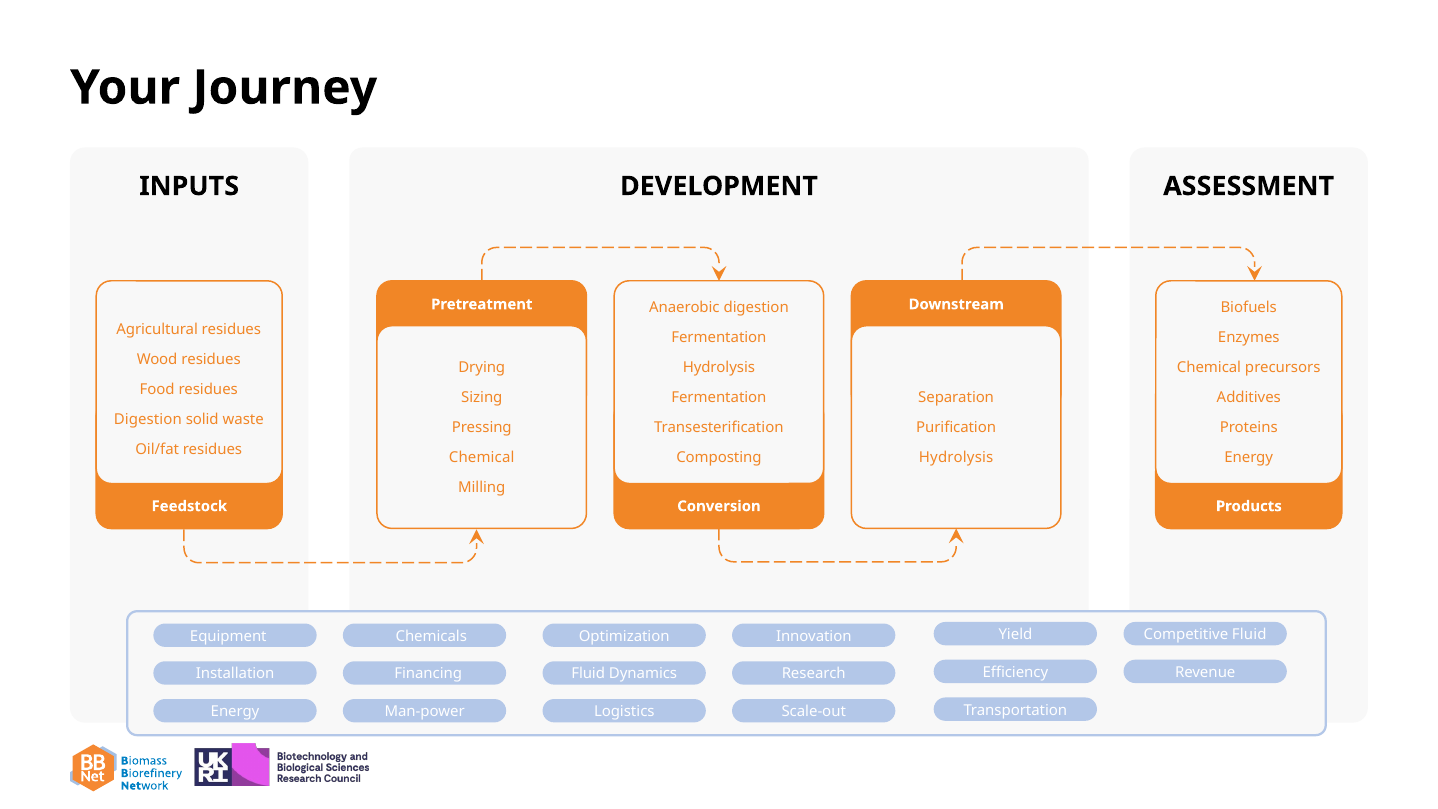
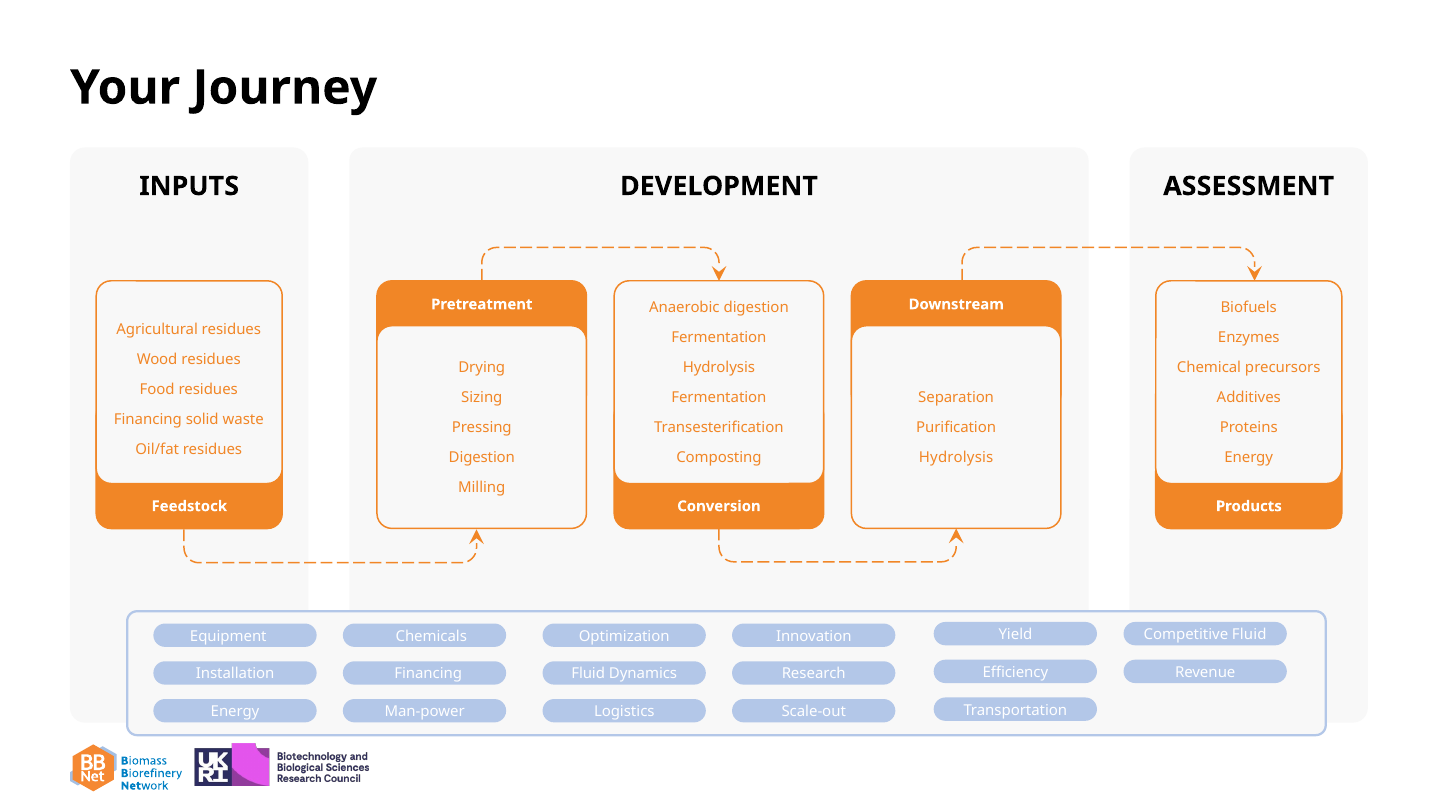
Digestion: Digestion -> Financing (148, 420)
Chemical: Chemical -> Digestion (482, 457)
